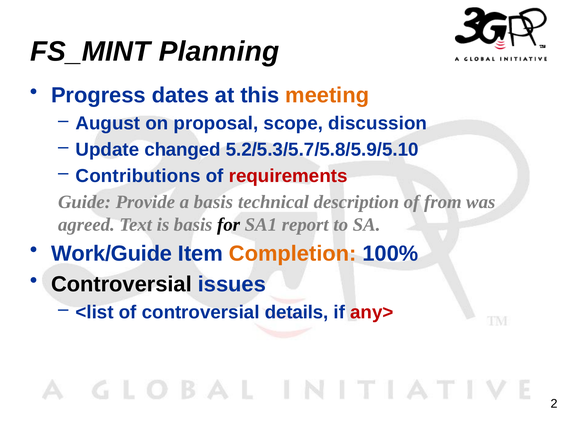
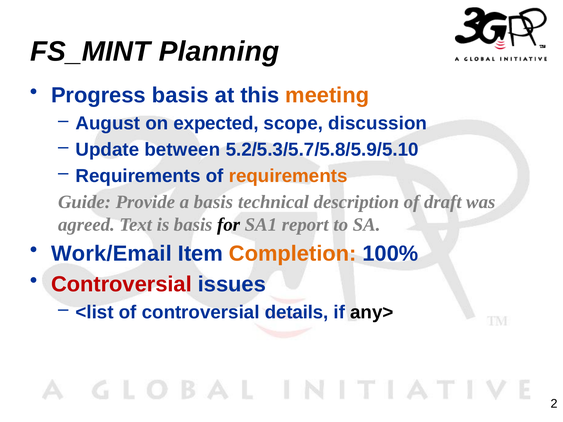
Progress dates: dates -> basis (180, 95)
proposal: proposal -> expected (216, 123)
changed: changed -> between (182, 150)
Contributions: Contributions -> Requirements (138, 176)
requirements colour: red -> orange (288, 176)
from: from -> draft (443, 202)
Work/Guide: Work/Guide -> Work/Email (111, 254)
Controversial colour: black -> red (121, 284)
any> colour: red -> black (372, 312)
